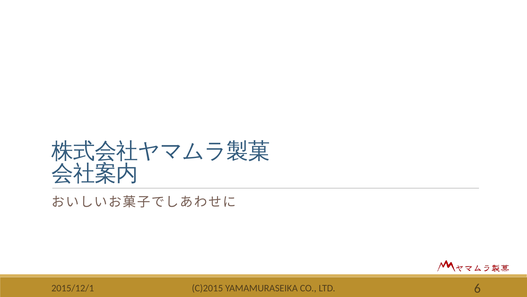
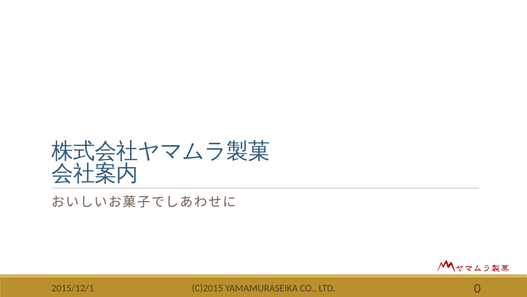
6: 6 -> 0 (477, 288)
